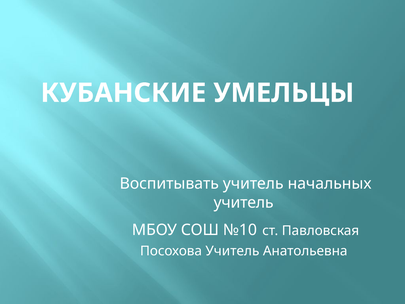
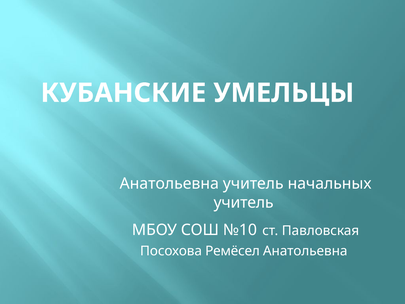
Воспитывать: Воспитывать -> Анатольевна (169, 184)
Посохова Учитель: Учитель -> Ремёсел (233, 251)
